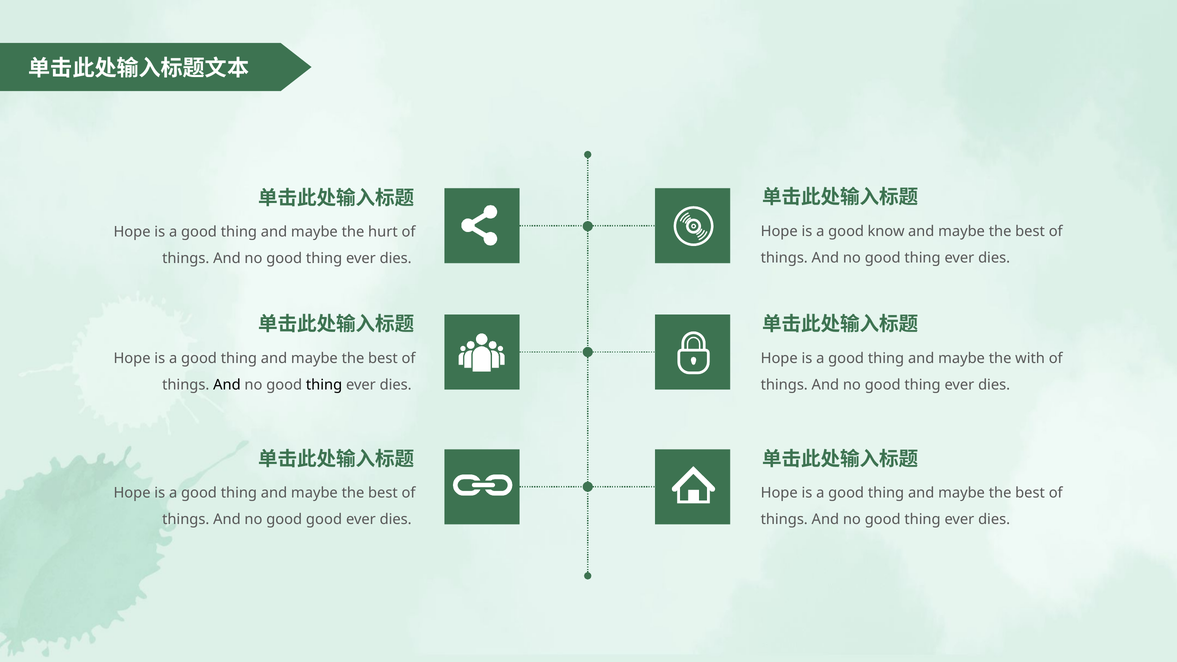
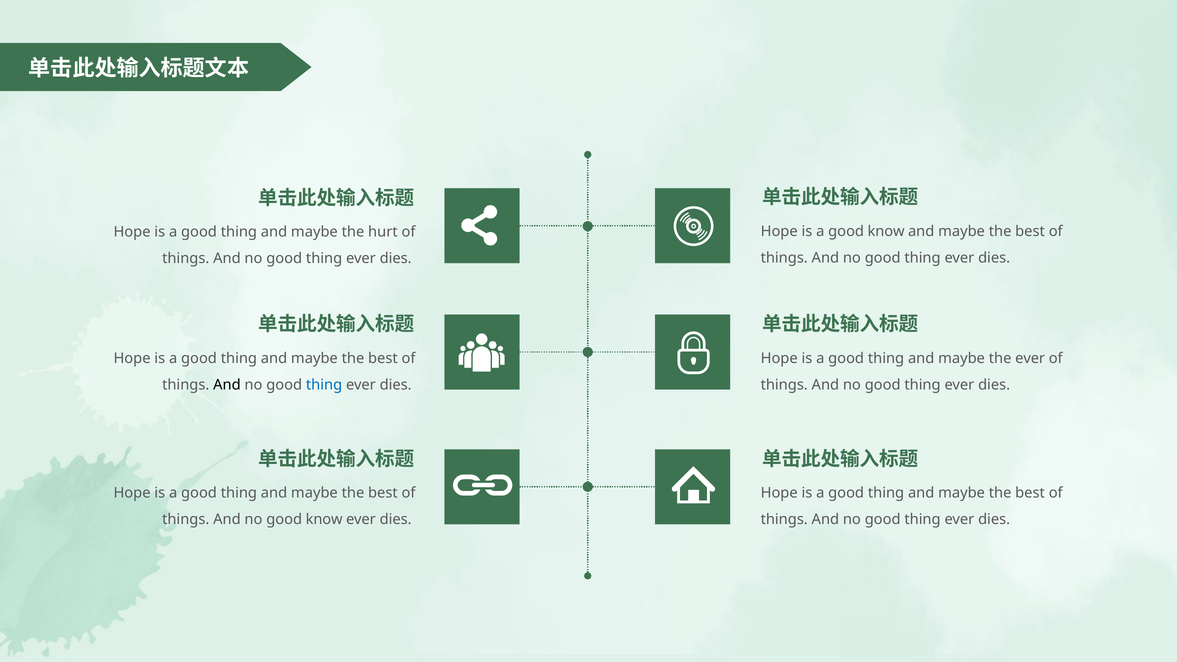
the with: with -> ever (1030, 358)
thing colour: black -> blue (324, 385)
no good good: good -> know (324, 519)
